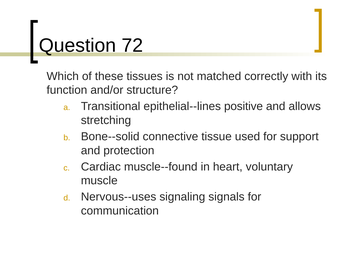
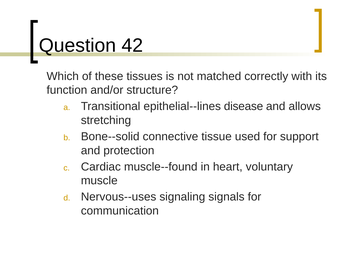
72: 72 -> 42 (132, 45)
positive: positive -> disease (244, 106)
